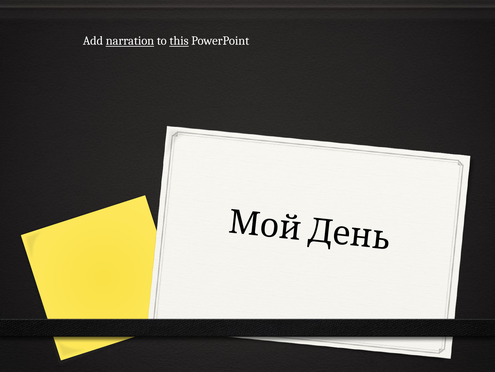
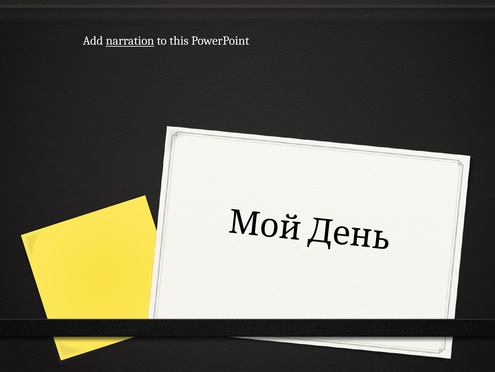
this underline: present -> none (179, 41)
